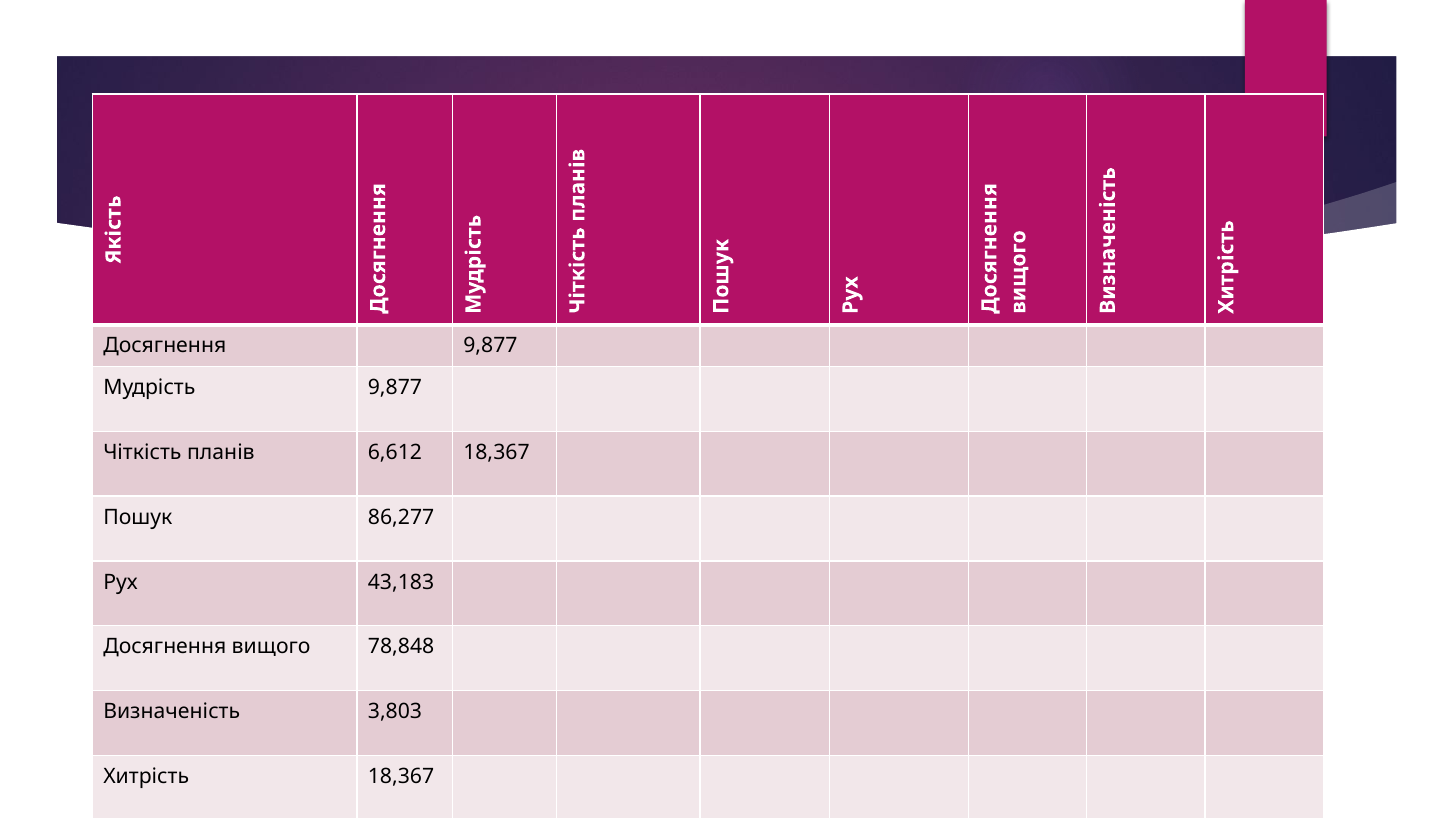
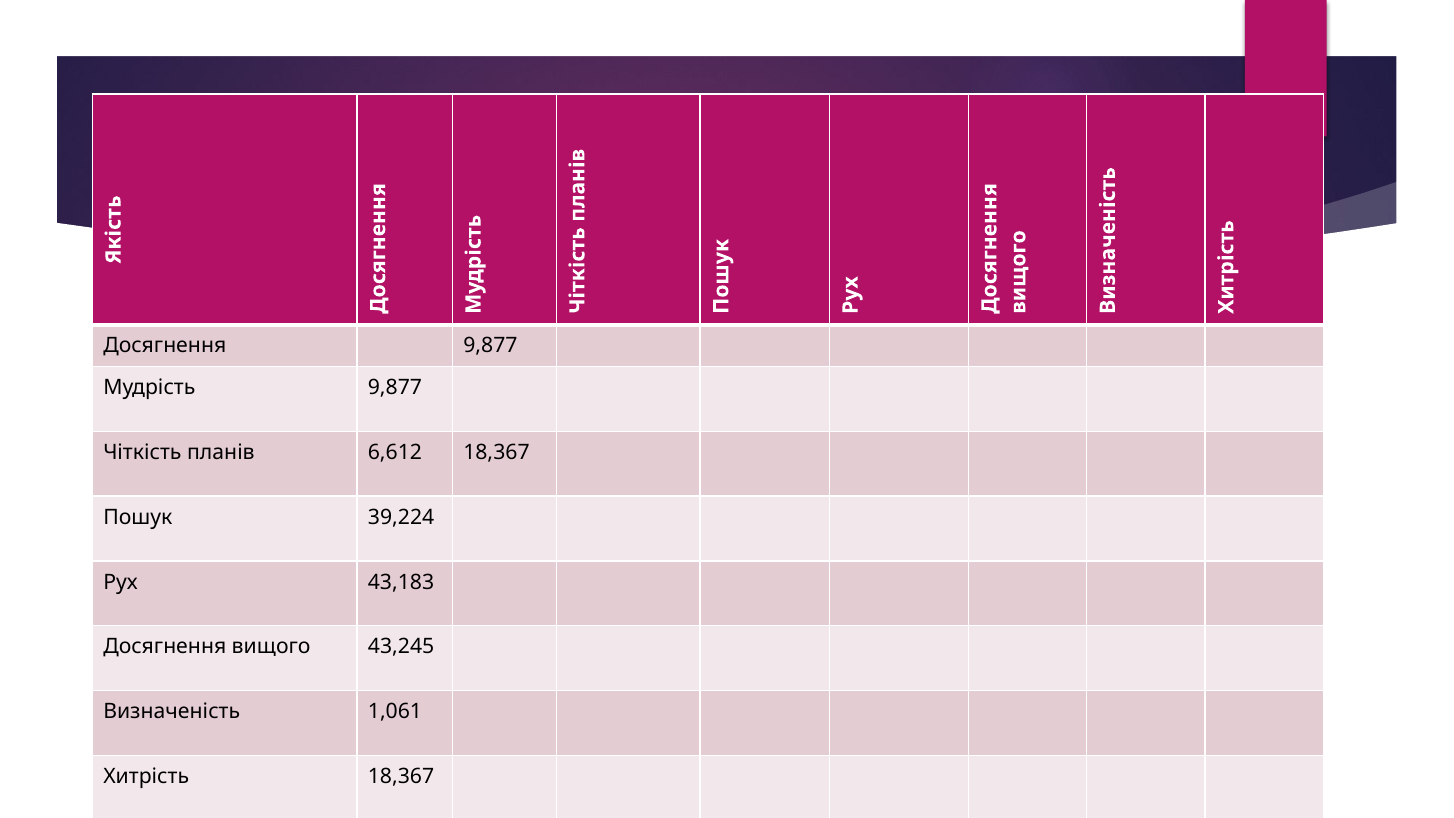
86,277: 86,277 -> 39,224 (401, 517)
78,848: 78,848 -> 43,245 (401, 647)
3,803: 3,803 -> 1,061 (395, 712)
